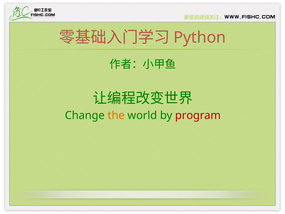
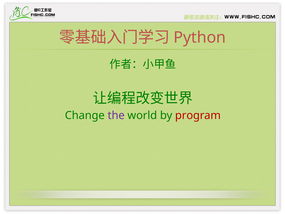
the colour: orange -> purple (116, 115)
